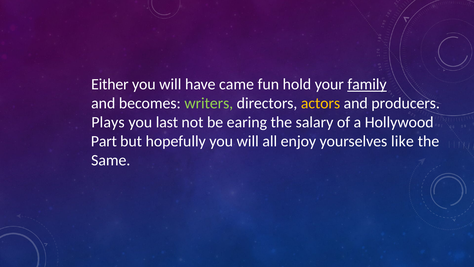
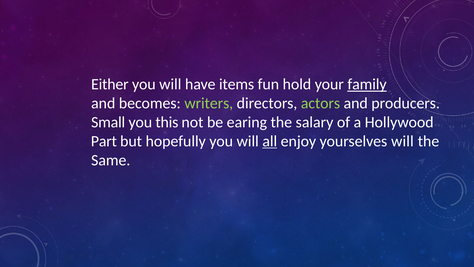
came: came -> items (237, 84)
actors colour: yellow -> light green (321, 103)
Plays: Plays -> Small (108, 122)
last: last -> this (167, 122)
all underline: none -> present (270, 141)
yourselves like: like -> will (402, 141)
